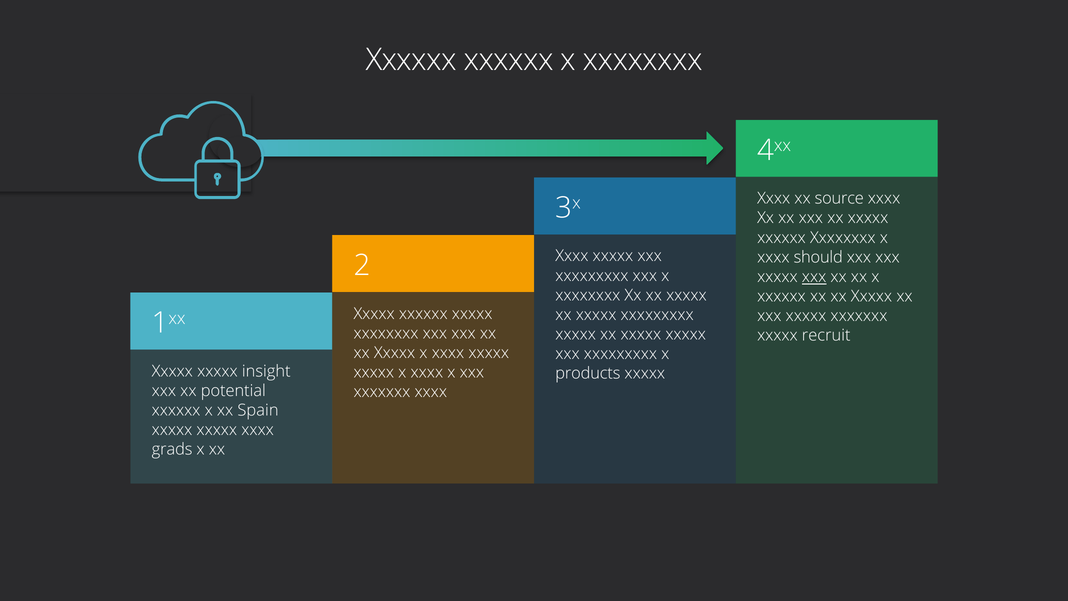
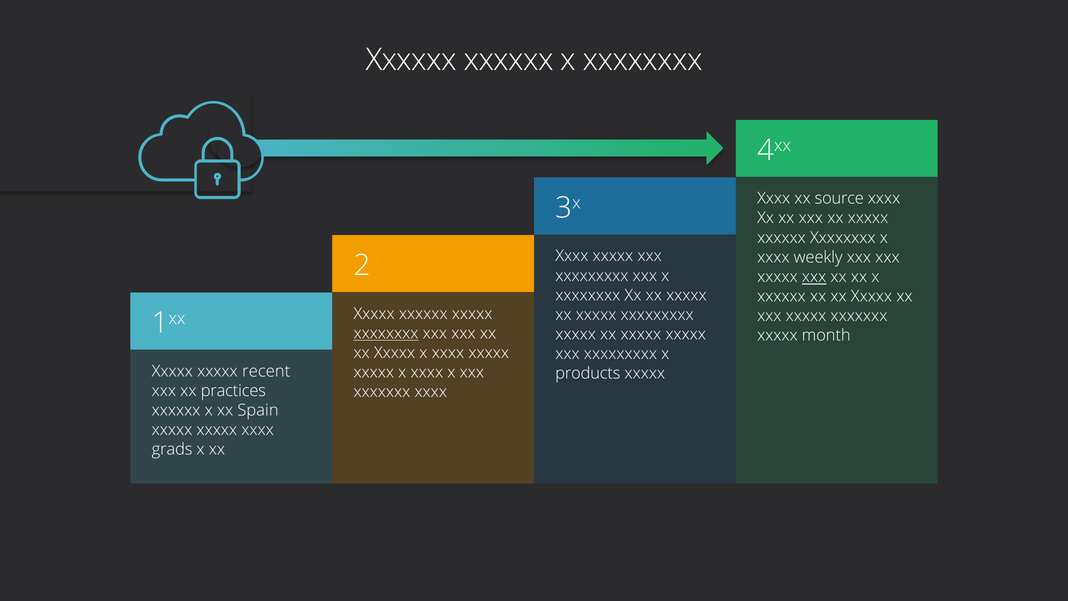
should: should -> weekly (818, 257)
xxxxxxxx underline: none -> present (386, 333)
recruit: recruit -> month (826, 335)
insight: insight -> recent (266, 371)
potential: potential -> practices (233, 391)
